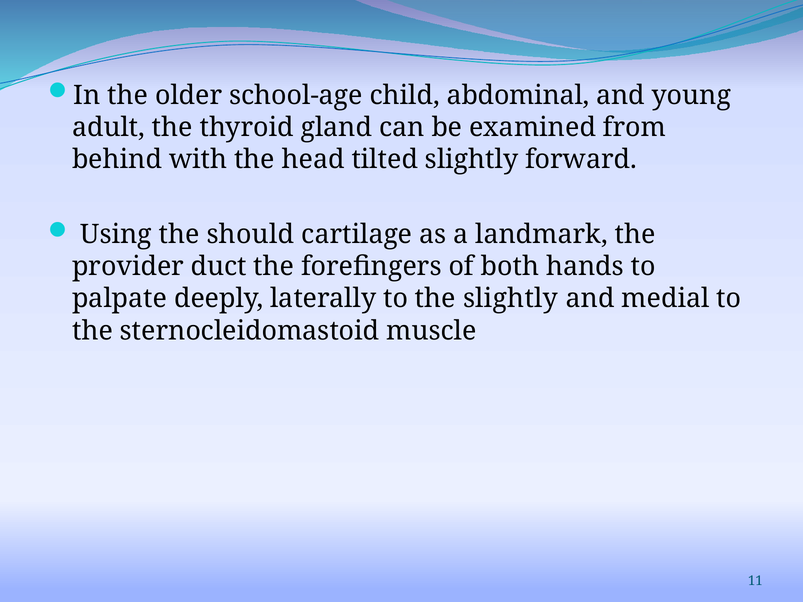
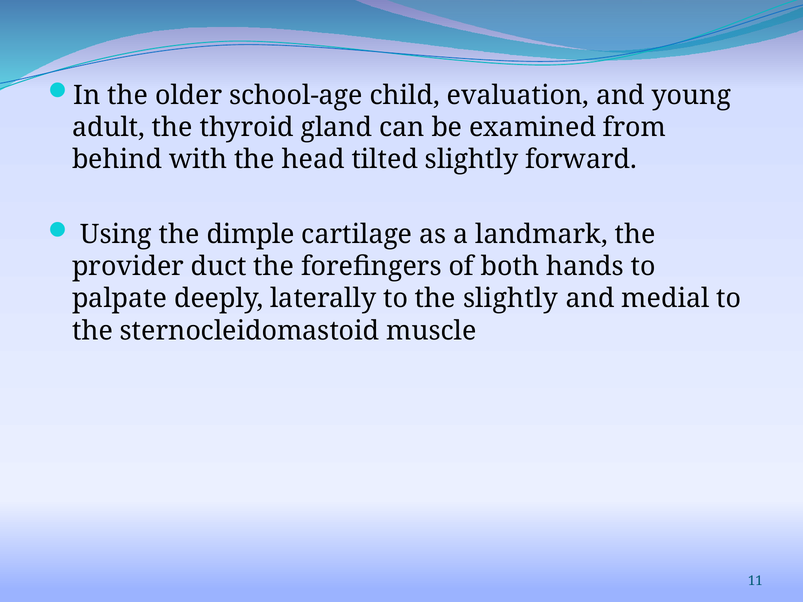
abdominal: abdominal -> evaluation (518, 95)
should: should -> dimple (251, 235)
